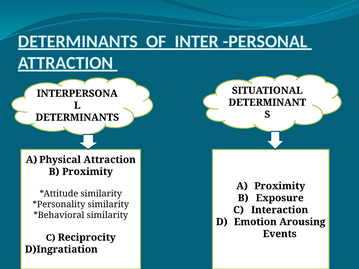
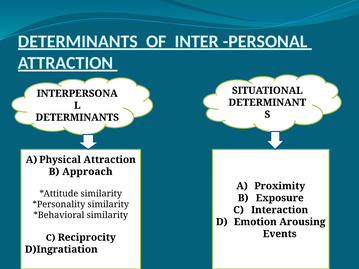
Proximity: Proximity -> Approach (87, 172)
